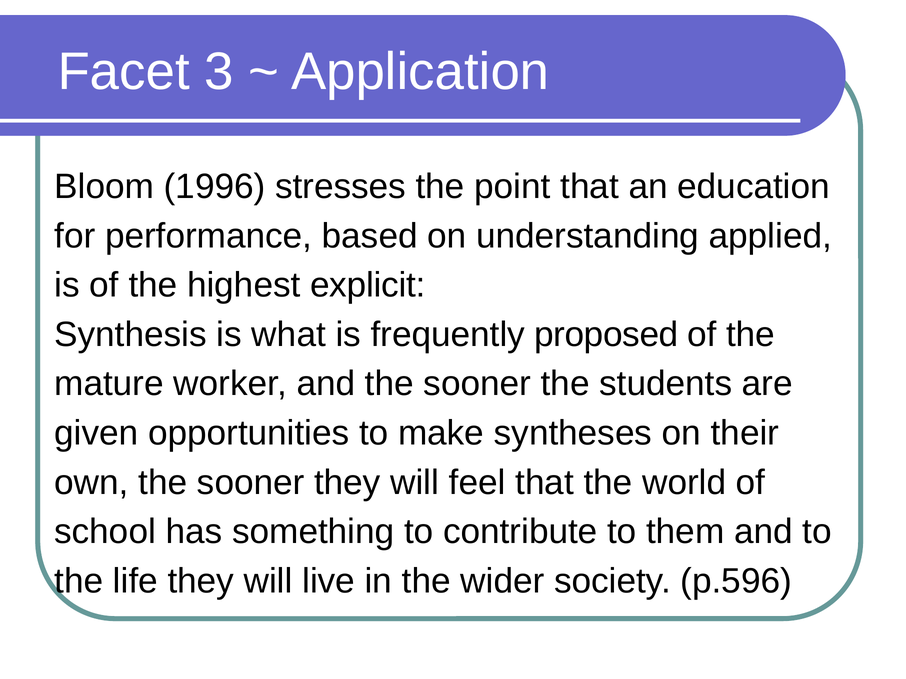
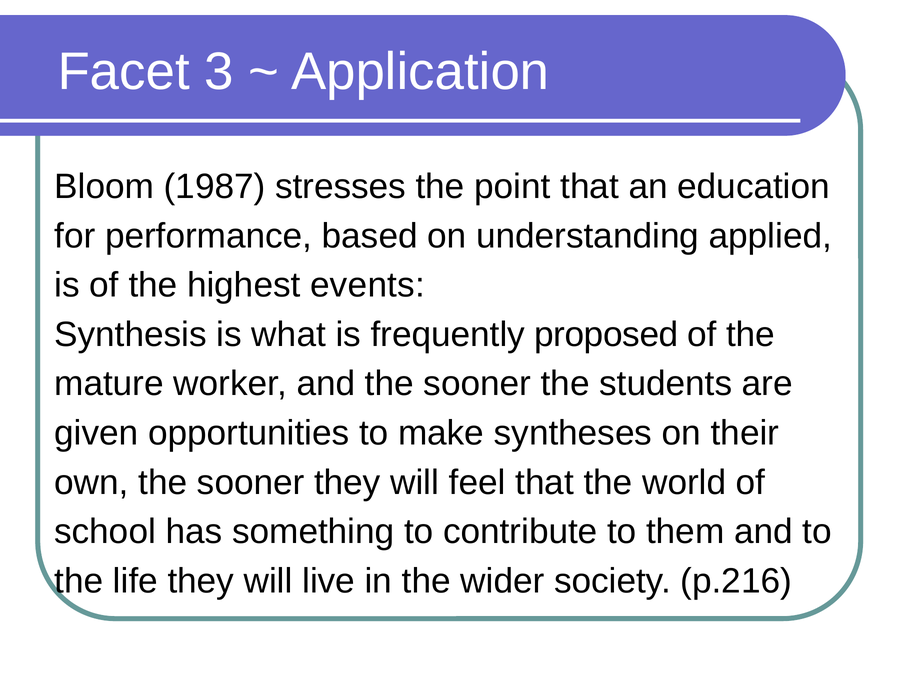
1996: 1996 -> 1987 (215, 187)
explicit: explicit -> events (368, 285)
p.596: p.596 -> p.216 (736, 582)
